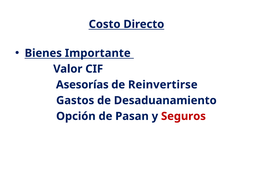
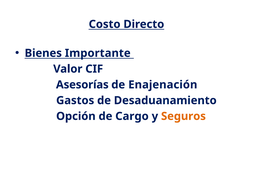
Reinvertirse: Reinvertirse -> Enajenación (163, 85)
Pasan: Pasan -> Cargo (132, 116)
Seguros colour: red -> orange (183, 116)
